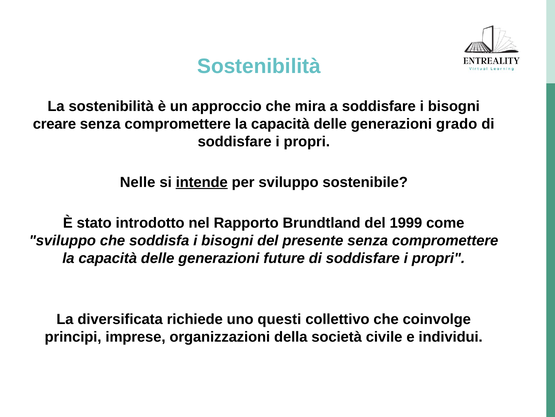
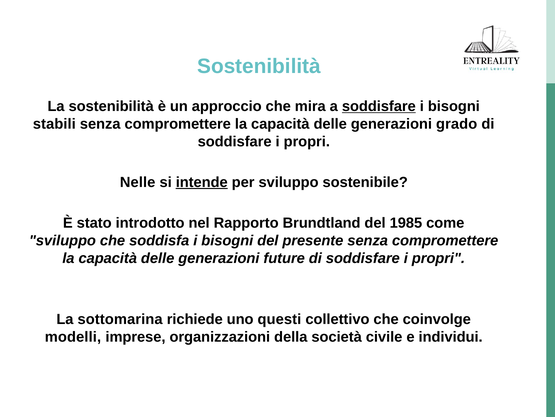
soddisfare underline: none -> present (379, 106)
creare: creare -> stabili (54, 124)
1999: 1999 -> 1985 (406, 223)
diversificata: diversificata -> sottomarina (120, 319)
principi: principi -> modelli (73, 336)
